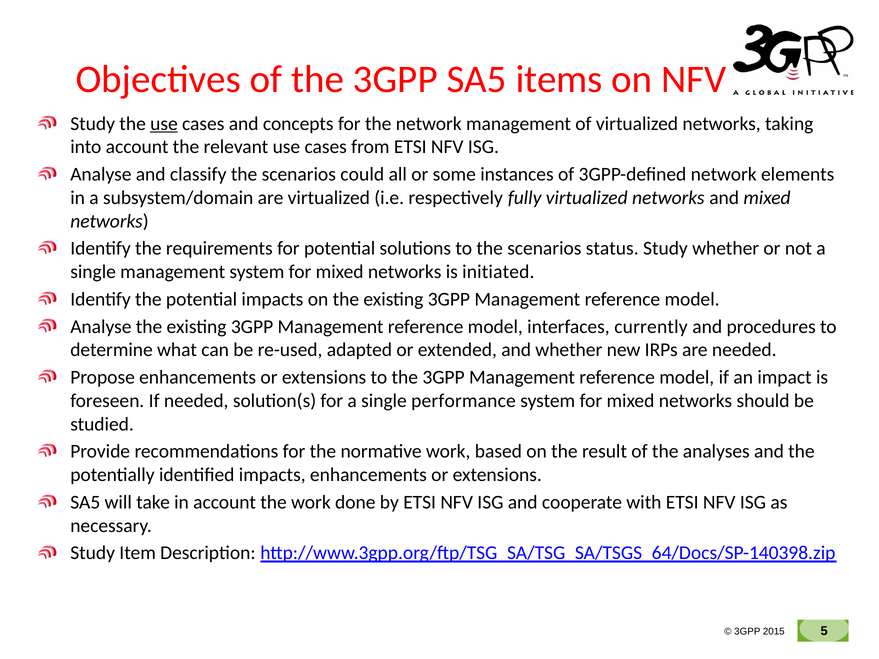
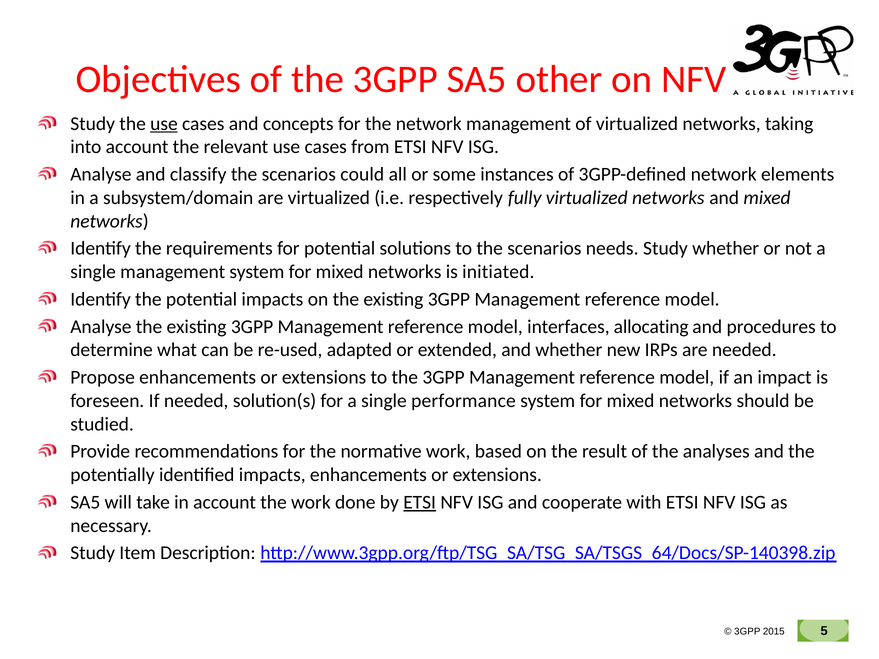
items: items -> other (559, 80)
status: status -> needs (612, 249)
currently: currently -> allocating (651, 327)
ETSI underline: none -> present (420, 502)
